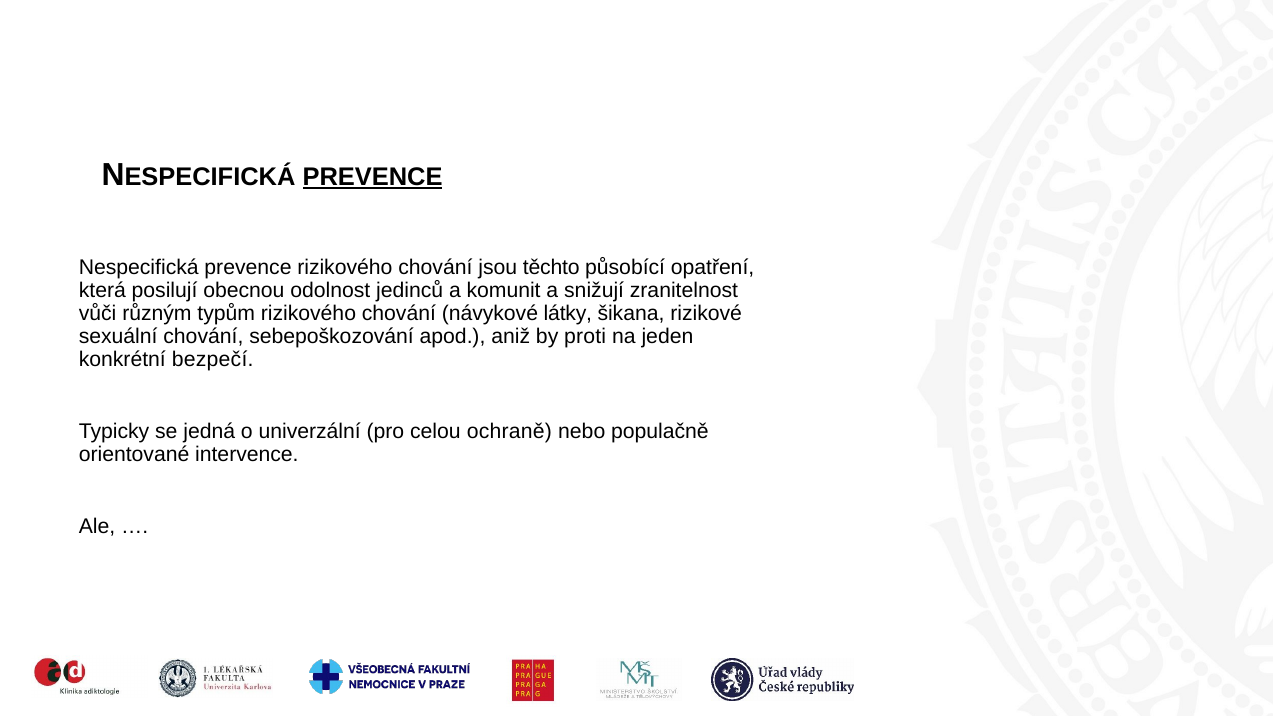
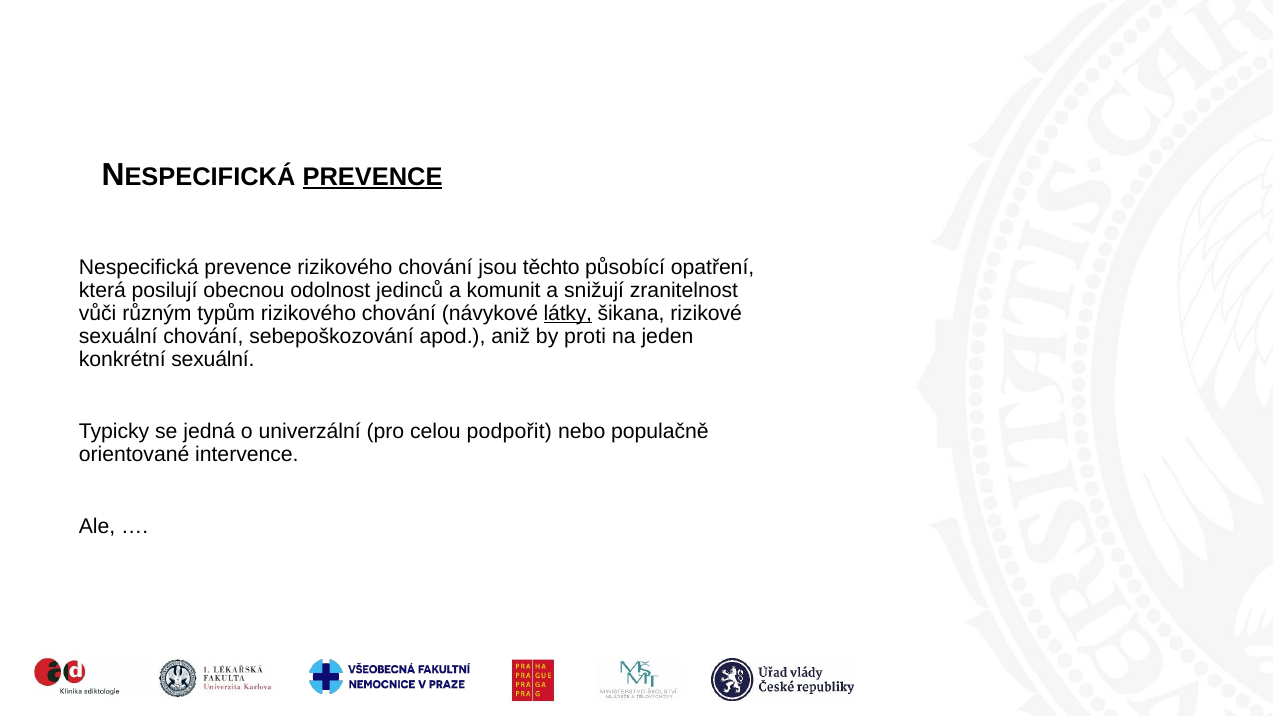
látky underline: none -> present (568, 313)
konkrétní bezpečí: bezpečí -> sexuální (213, 359)
ochraně: ochraně -> podpořit (509, 432)
